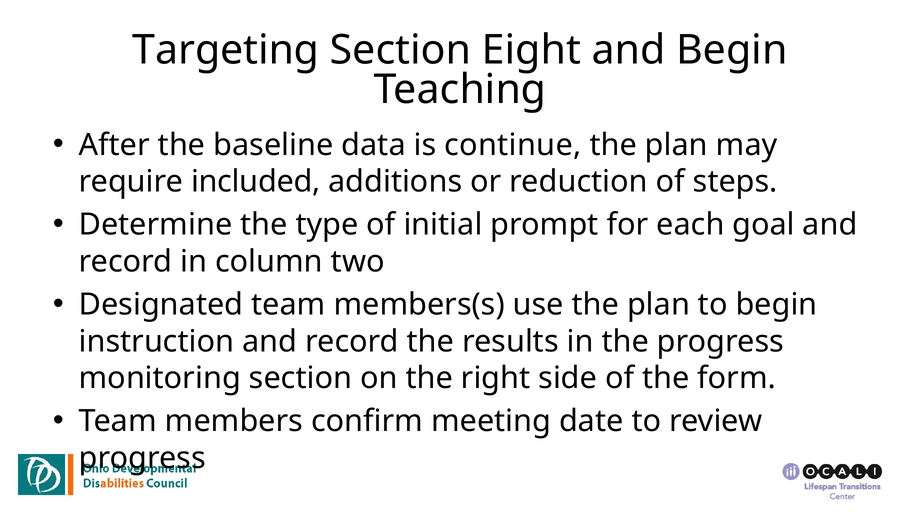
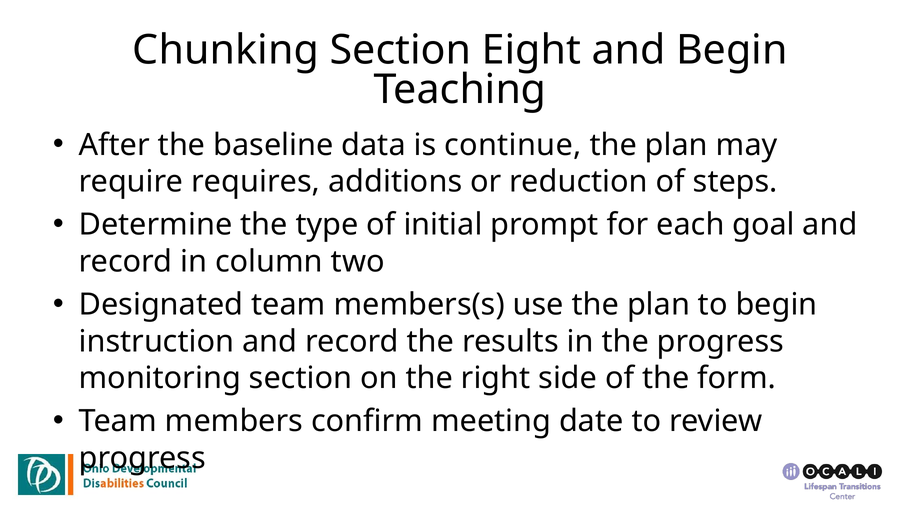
Targeting: Targeting -> Chunking (226, 50)
included: included -> requires (256, 182)
